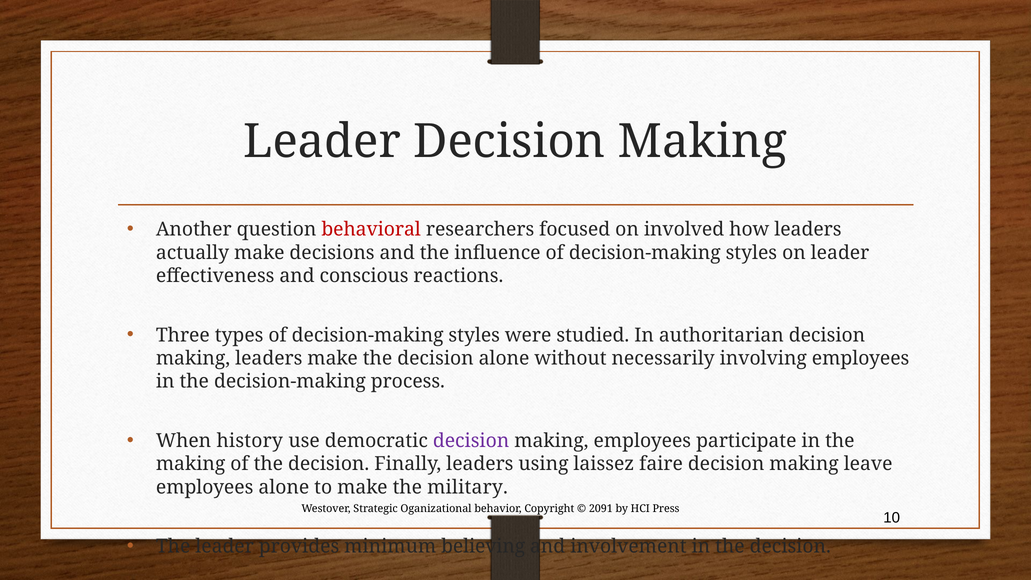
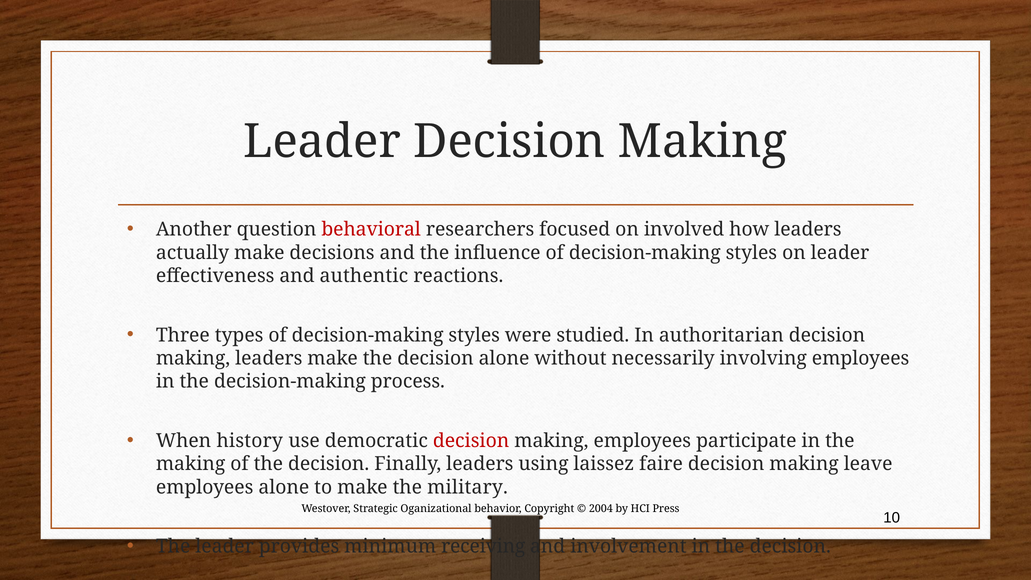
conscious: conscious -> authentic (364, 276)
decision colour: purple -> red (471, 441)
2091: 2091 -> 2004 (601, 509)
believing: believing -> receiving (483, 546)
